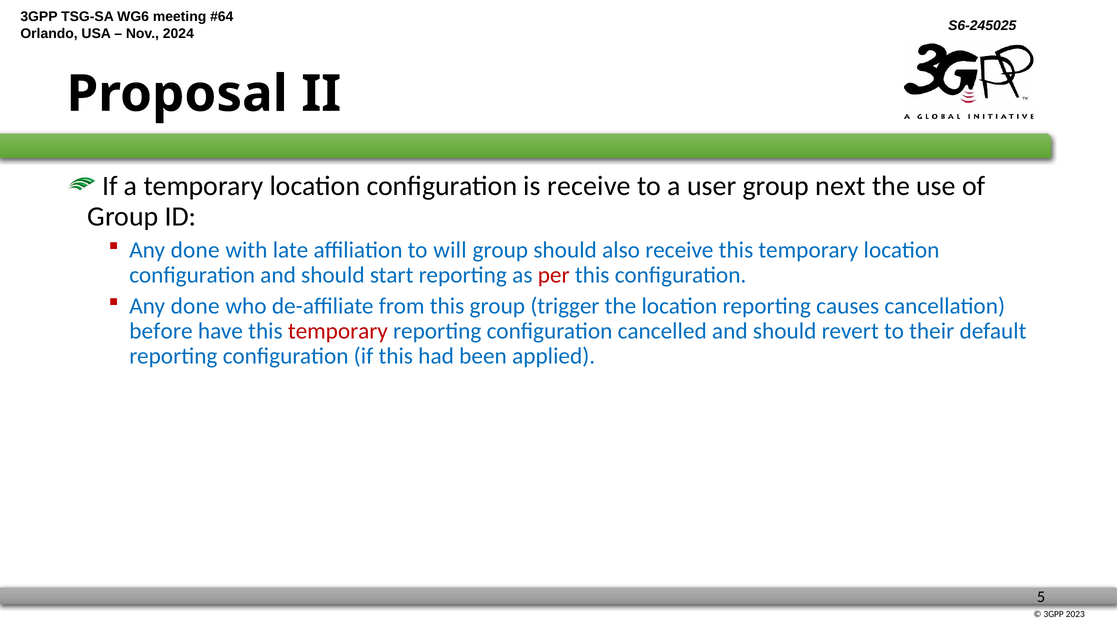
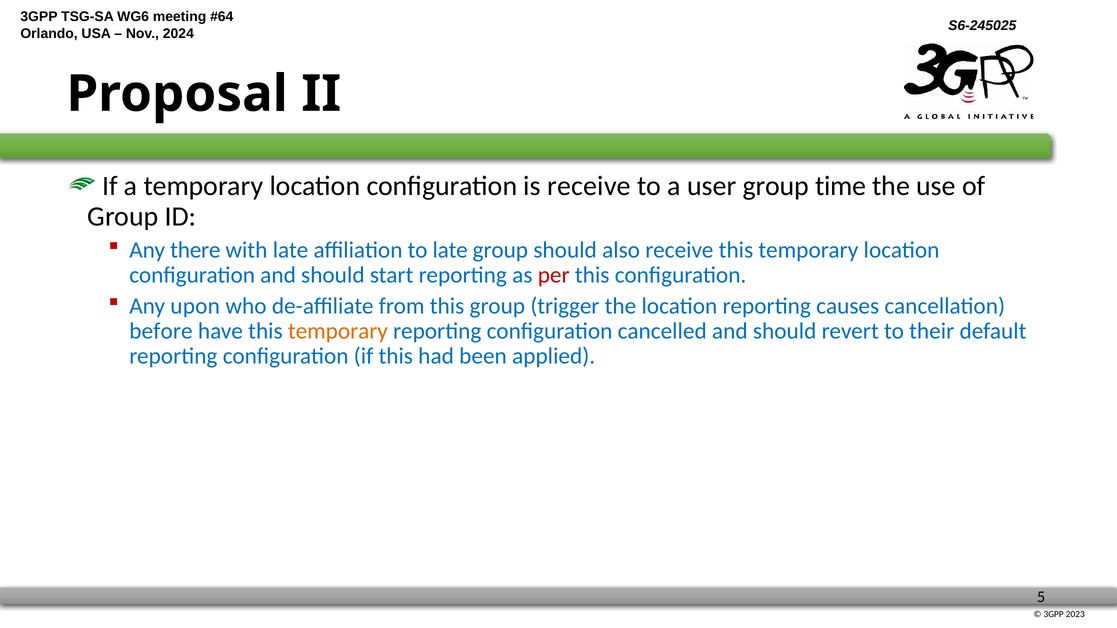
next: next -> time (841, 186)
done: done -> there (195, 250)
to will: will -> late (450, 250)
done: done -> upon (195, 306)
temporary colour: red -> orange (338, 331)
